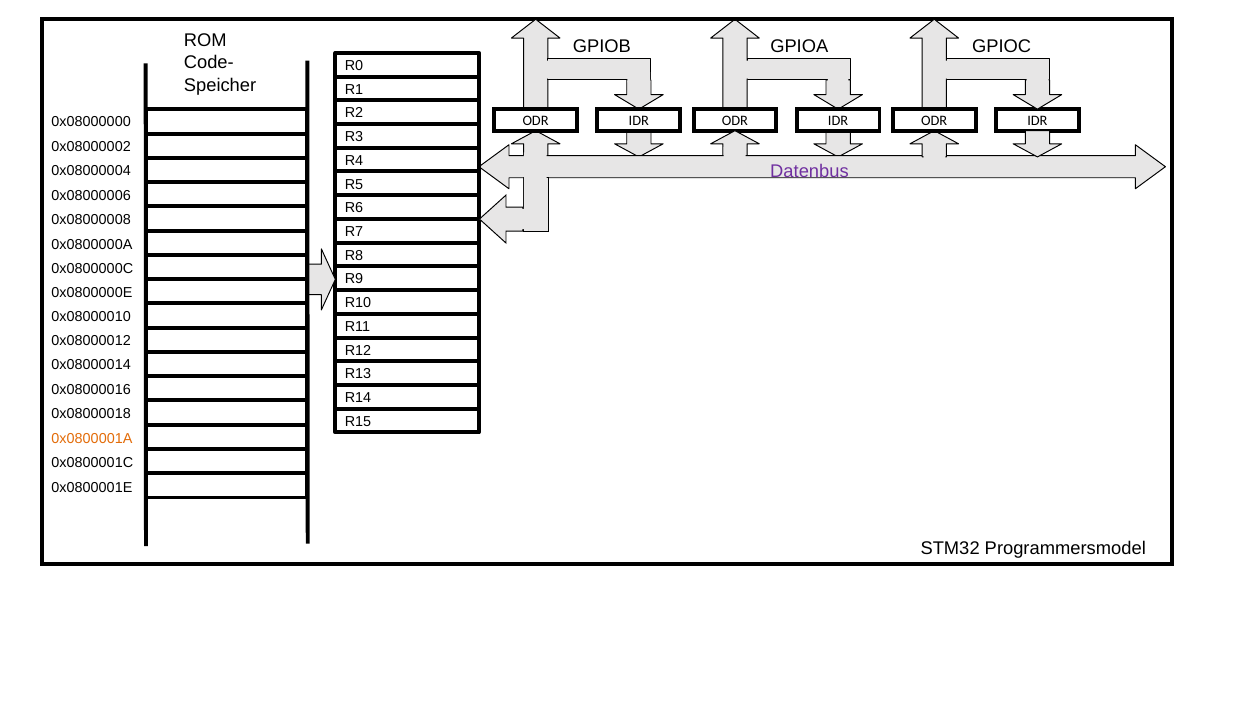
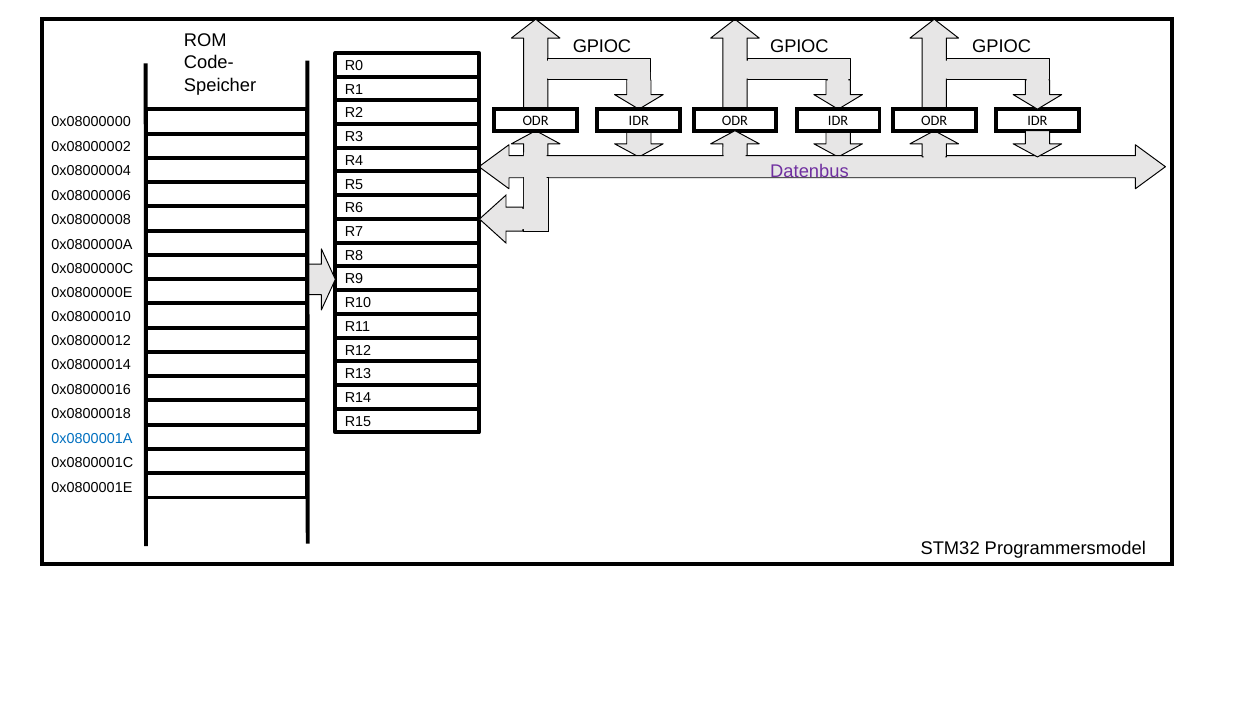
GPIOB: GPIOB -> GPIOC (602, 46)
GPIOA: GPIOA -> GPIOC (799, 46)
0x0800001A colour: orange -> blue (92, 439)
